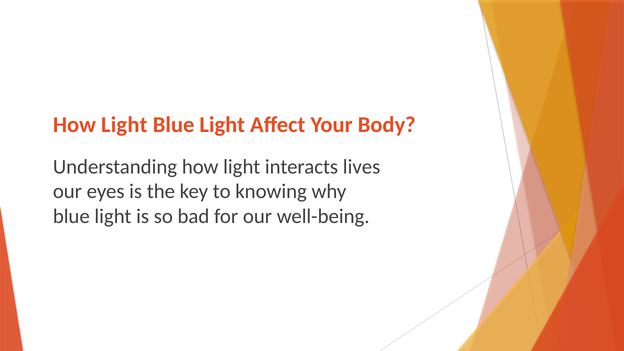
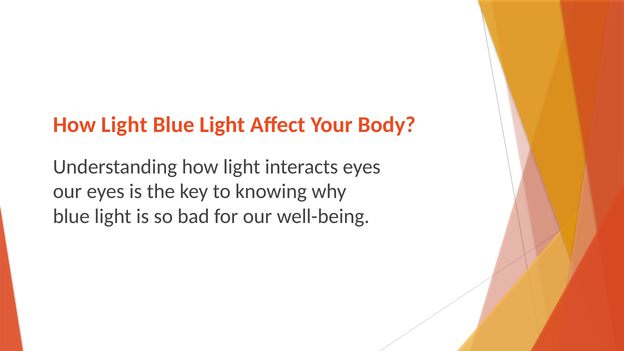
interacts lives: lives -> eyes (362, 167)
